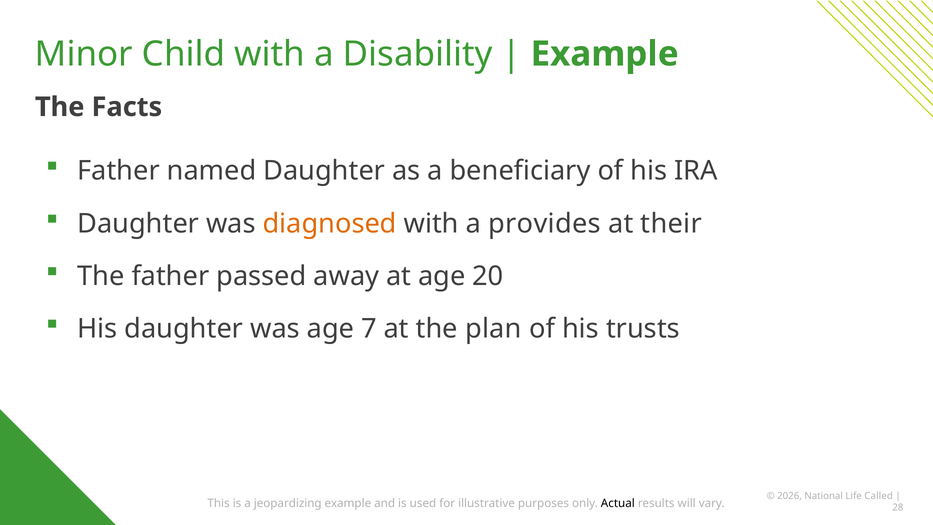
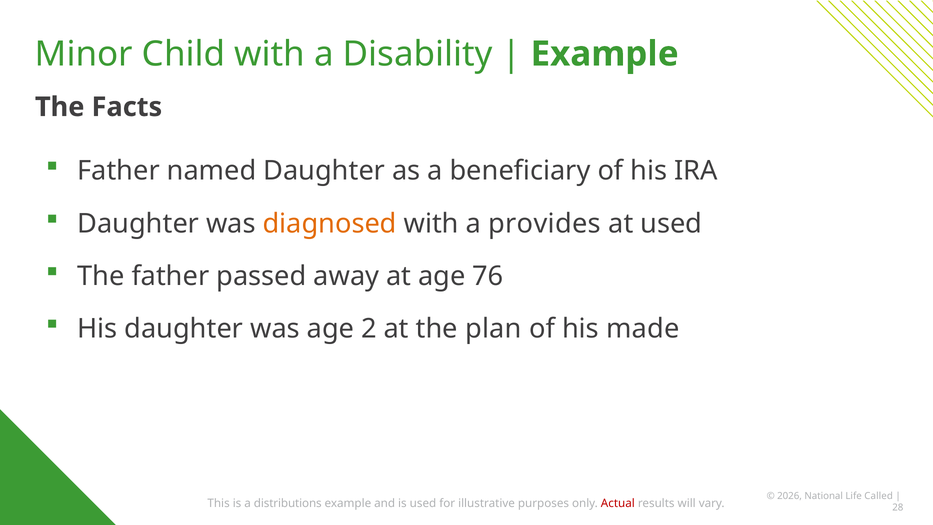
at their: their -> used (671, 223)
20: 20 -> 76 (488, 276)
7: 7 -> 2 (369, 329)
trusts: trusts -> made (643, 329)
jeopardizing: jeopardizing -> distributions (288, 503)
Actual colour: black -> red (618, 503)
